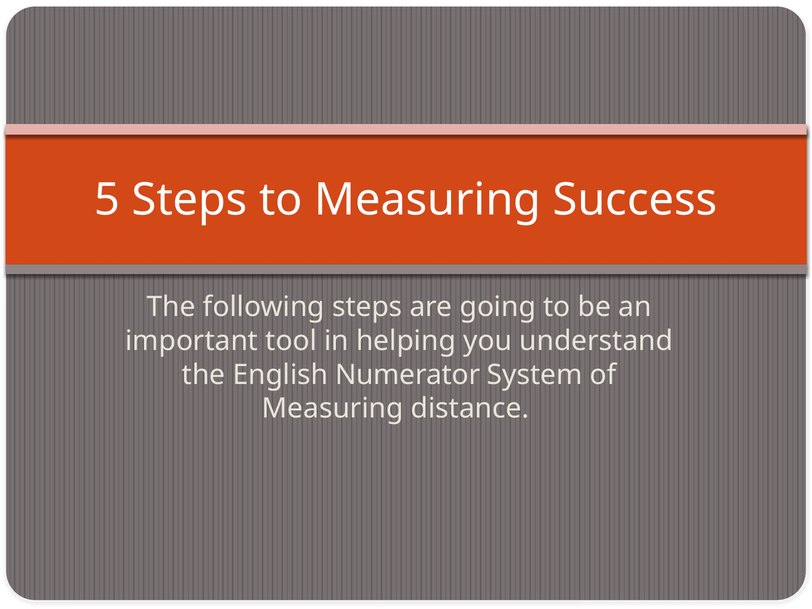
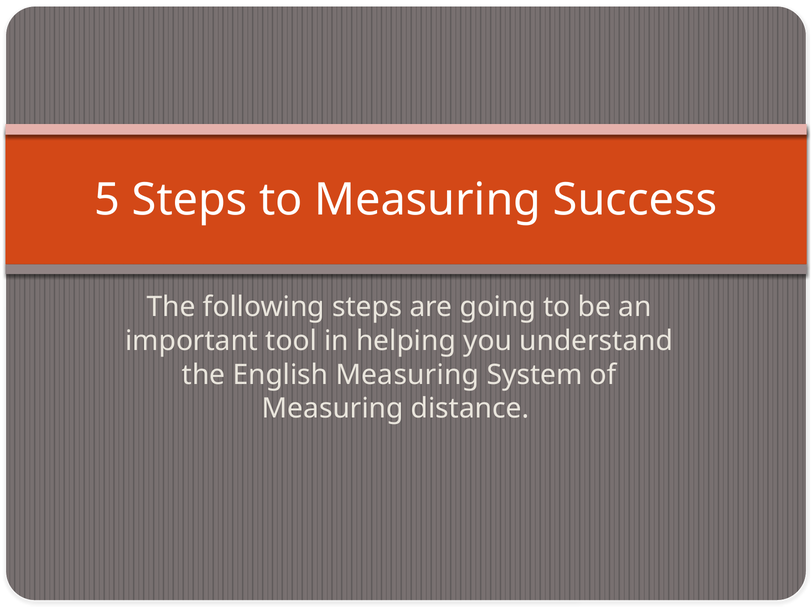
English Numerator: Numerator -> Measuring (407, 375)
